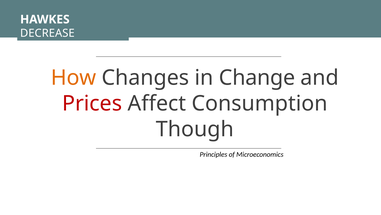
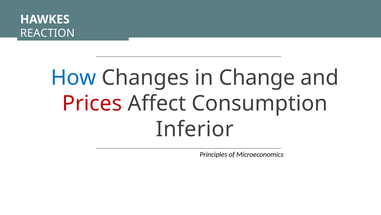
DECREASE: DECREASE -> REACTION (47, 33)
How colour: orange -> blue (73, 77)
Though: Though -> Inferior (195, 129)
